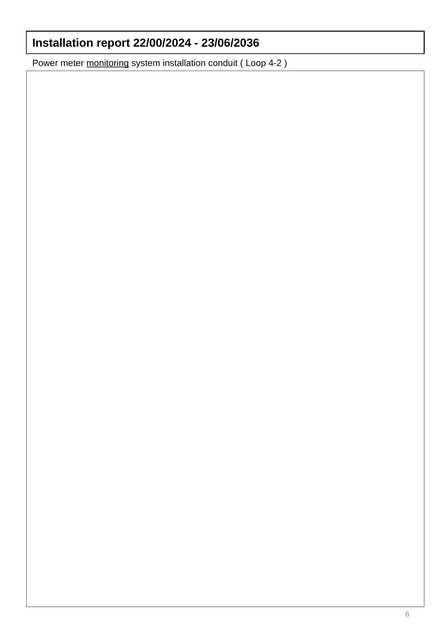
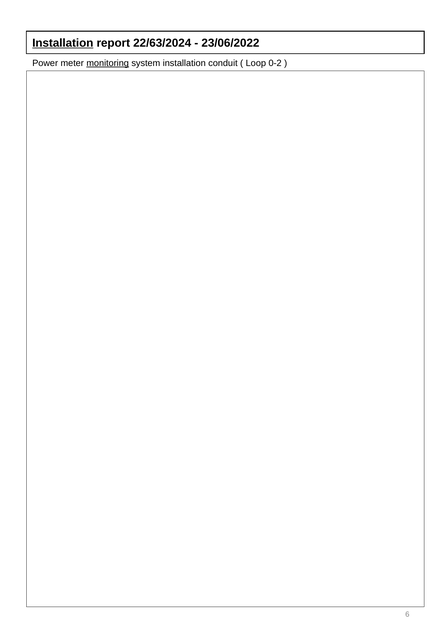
Installation underline: none -> present (63, 43)
22/00/2024: 22/00/2024 -> 22/63/2024 (162, 43)
23/06/2036: 23/06/2036 -> 23/06/2022 (230, 43)
4-2: 4-2 -> 0-2 (275, 63)
